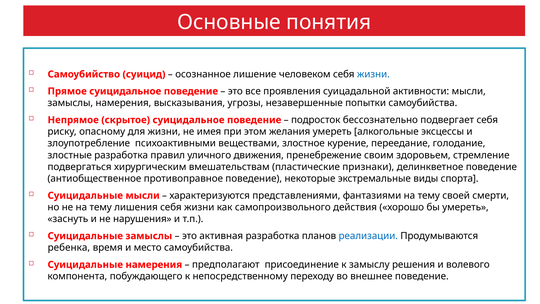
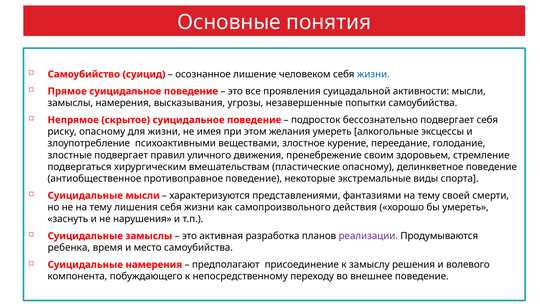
злостные разработка: разработка -> подвергает (121, 155)
пластические признаки: признаки -> опасному (368, 167)
реализации colour: blue -> purple (368, 236)
